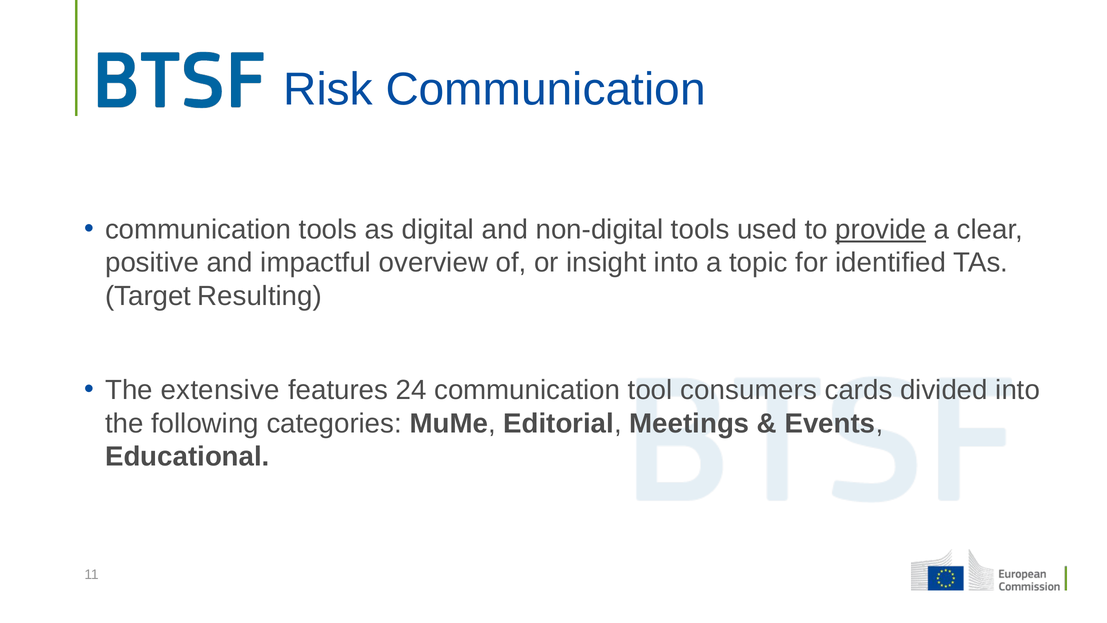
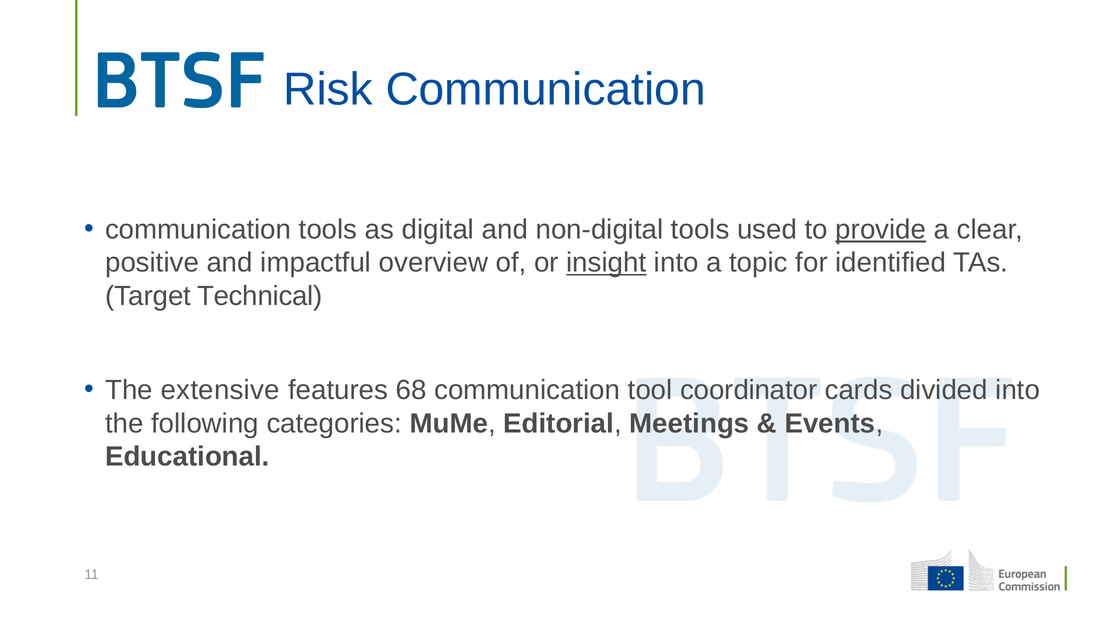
insight underline: none -> present (606, 263)
Resulting: Resulting -> Technical (260, 296)
24: 24 -> 68 (411, 390)
consumers: consumers -> coordinator (749, 390)
